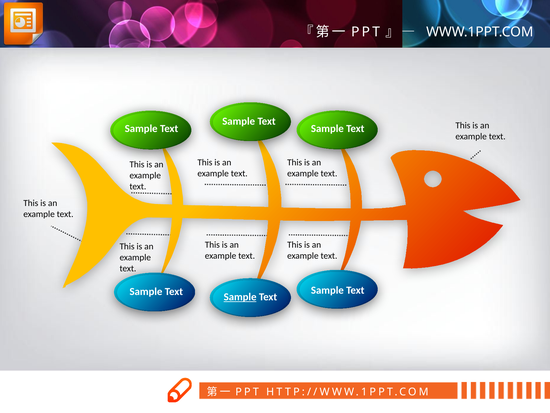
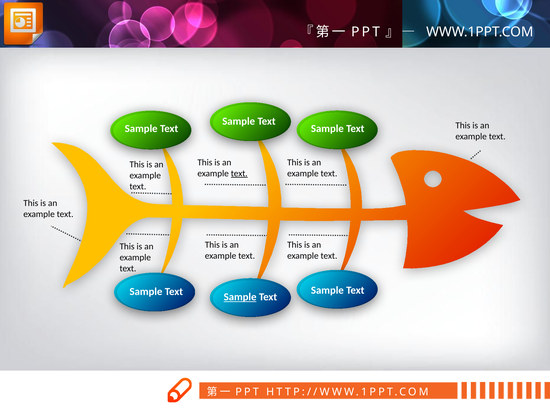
text underline: none -> present (239, 173)
